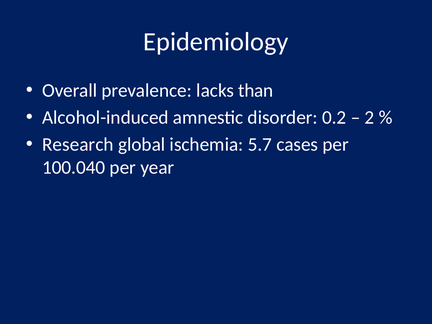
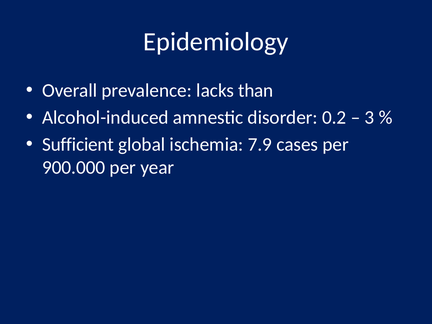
2: 2 -> 3 (369, 118)
Research: Research -> Sufficient (78, 144)
5.7: 5.7 -> 7.9 (260, 144)
100.040: 100.040 -> 900.000 (74, 167)
